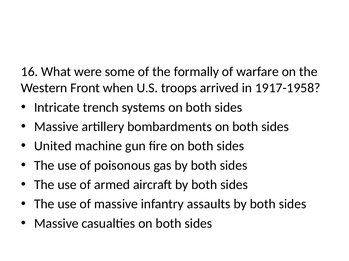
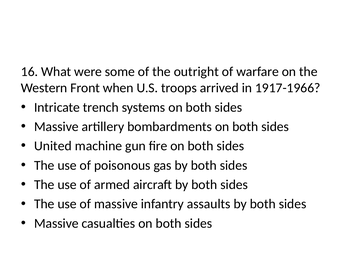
formally: formally -> outright (196, 72)
1917-1958: 1917-1958 -> 1917-1966 (288, 88)
